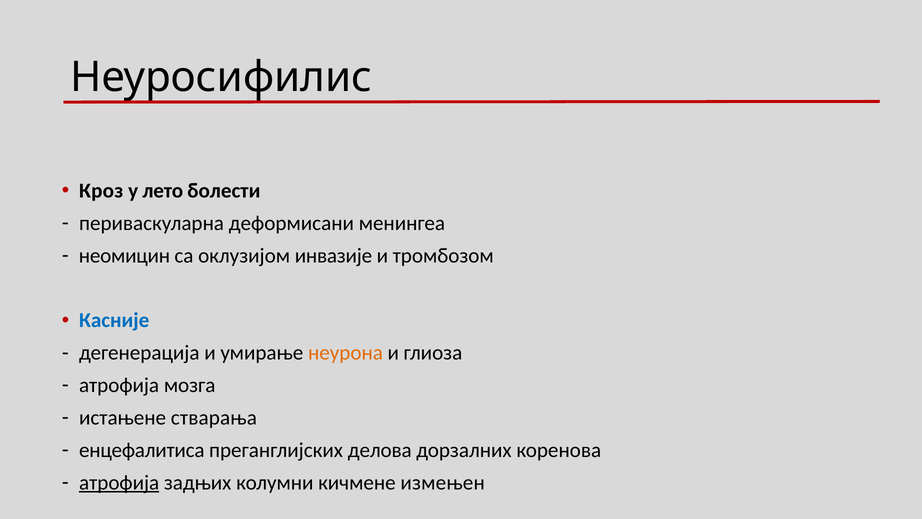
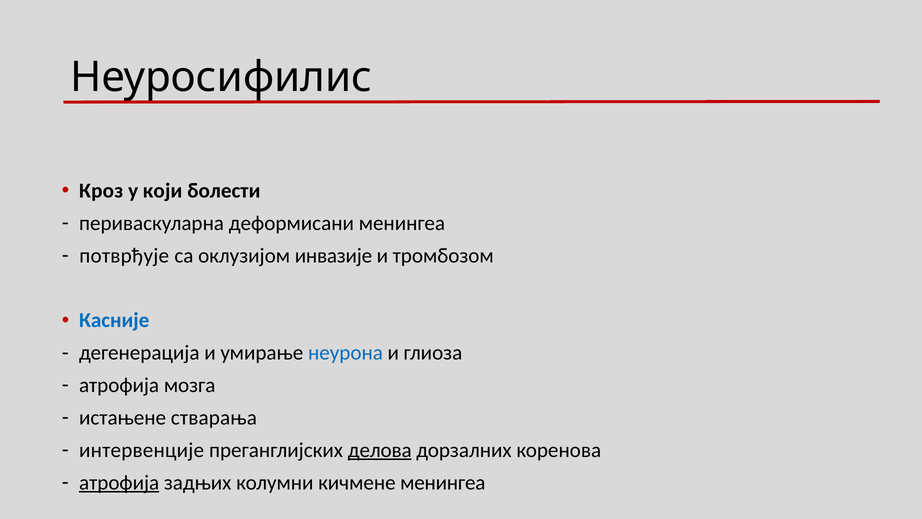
лето: лето -> који (163, 191)
неомицин: неомицин -> потврђује (124, 255)
неурона colour: orange -> blue (346, 353)
енцефалитиса: енцефалитиса -> интервенције (142, 450)
делова underline: none -> present (380, 450)
кичмене измењен: измењен -> менингеа (443, 482)
